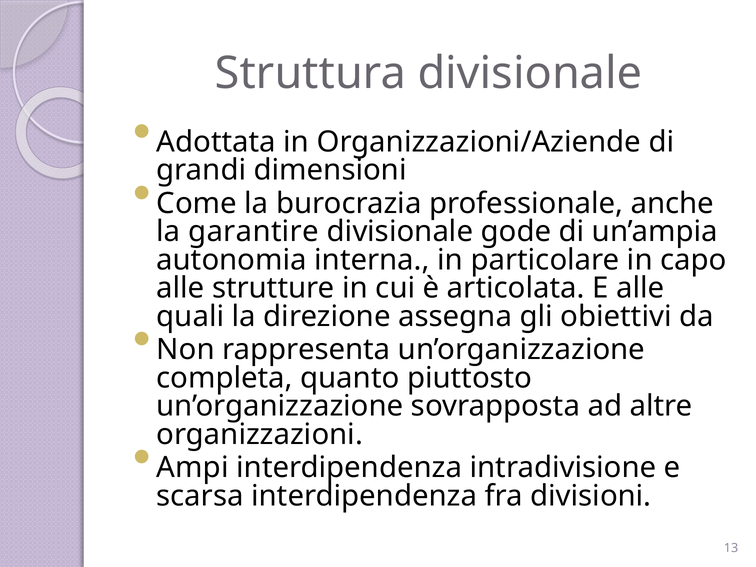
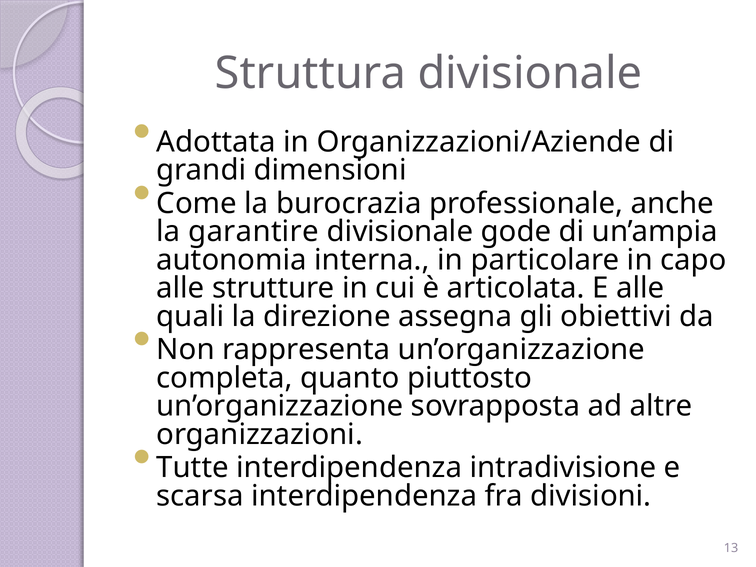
Ampi: Ampi -> Tutte (193, 468)
